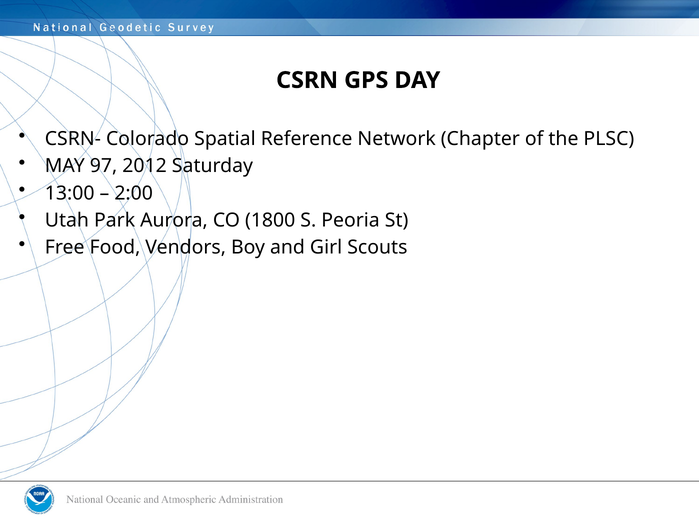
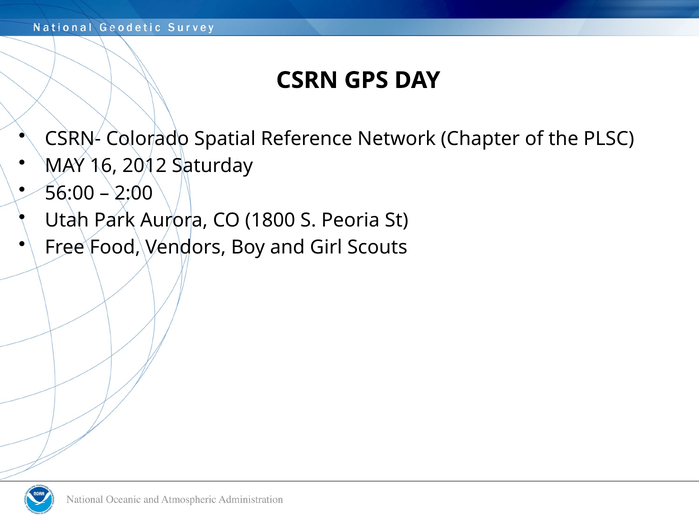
97: 97 -> 16 (104, 166)
13:00: 13:00 -> 56:00 (70, 193)
